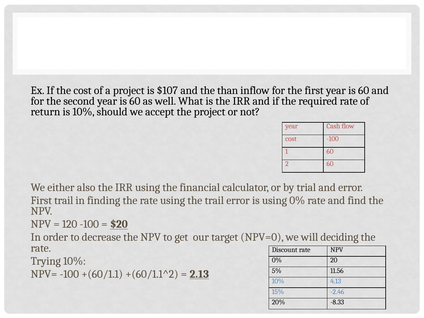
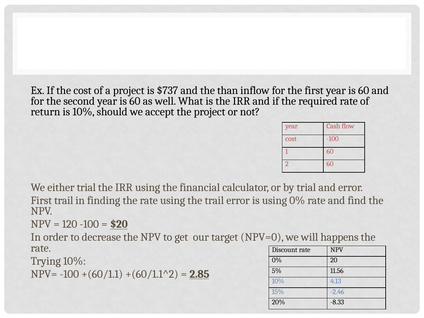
$107: $107 -> $737 (167, 90)
either also: also -> trial (86, 188)
deciding: deciding -> happens (340, 237)
2.13: 2.13 -> 2.85 (199, 274)
